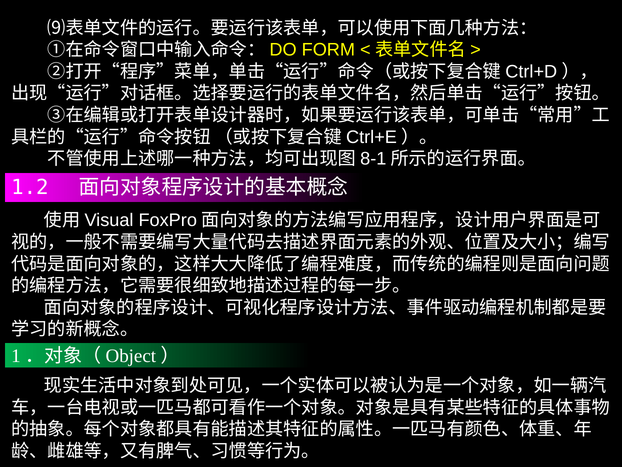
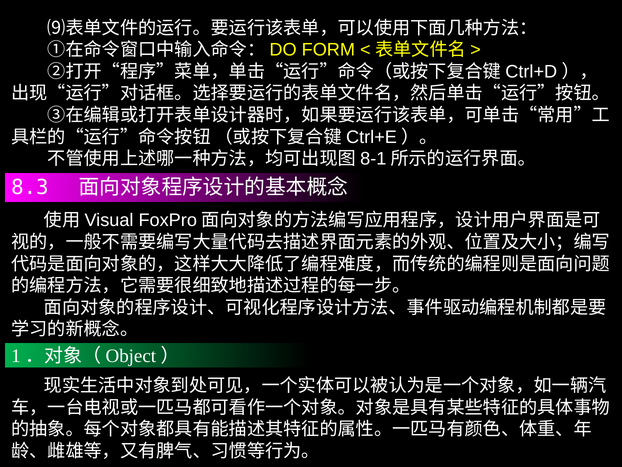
1.2: 1.2 -> 8.3 (30, 187)
